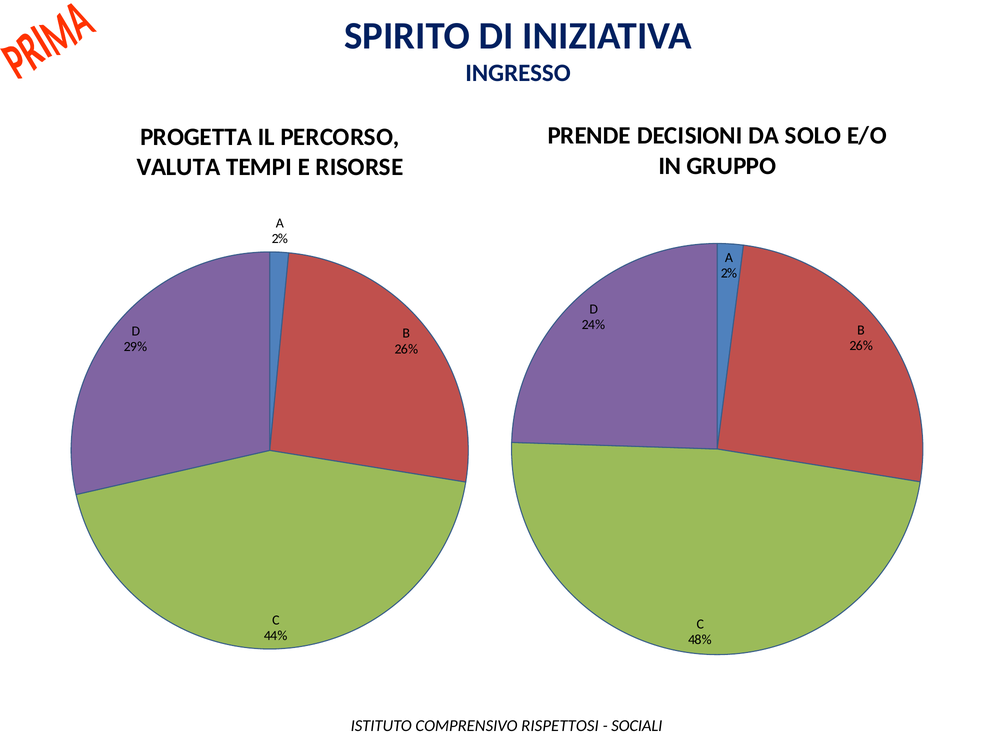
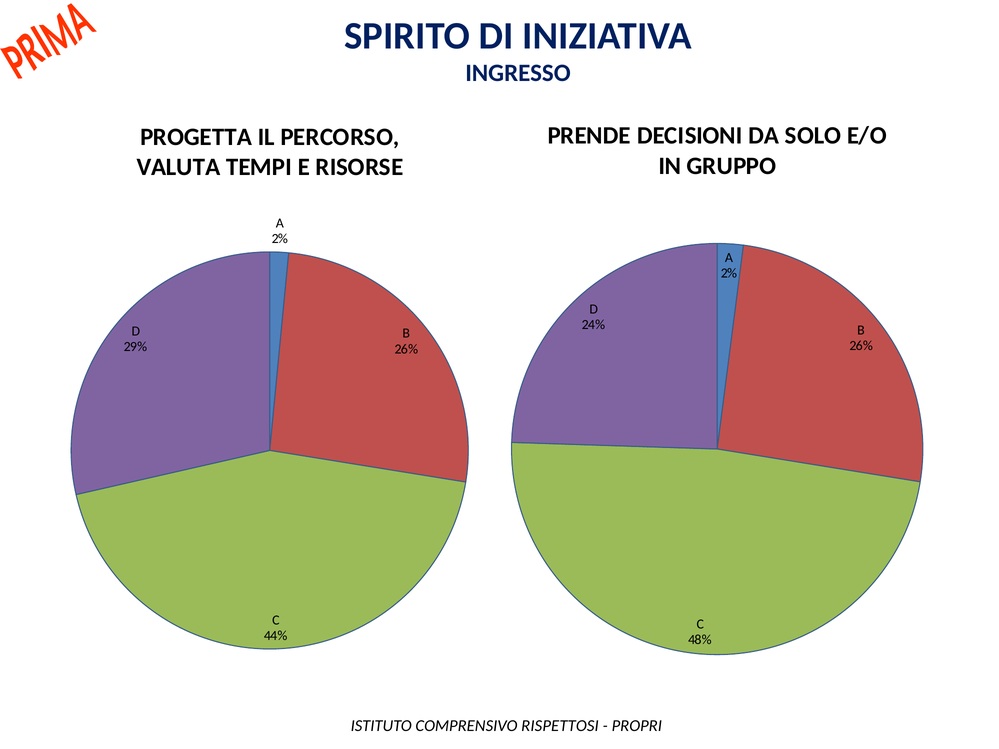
SOCIALI: SOCIALI -> PROPRI (637, 726)
